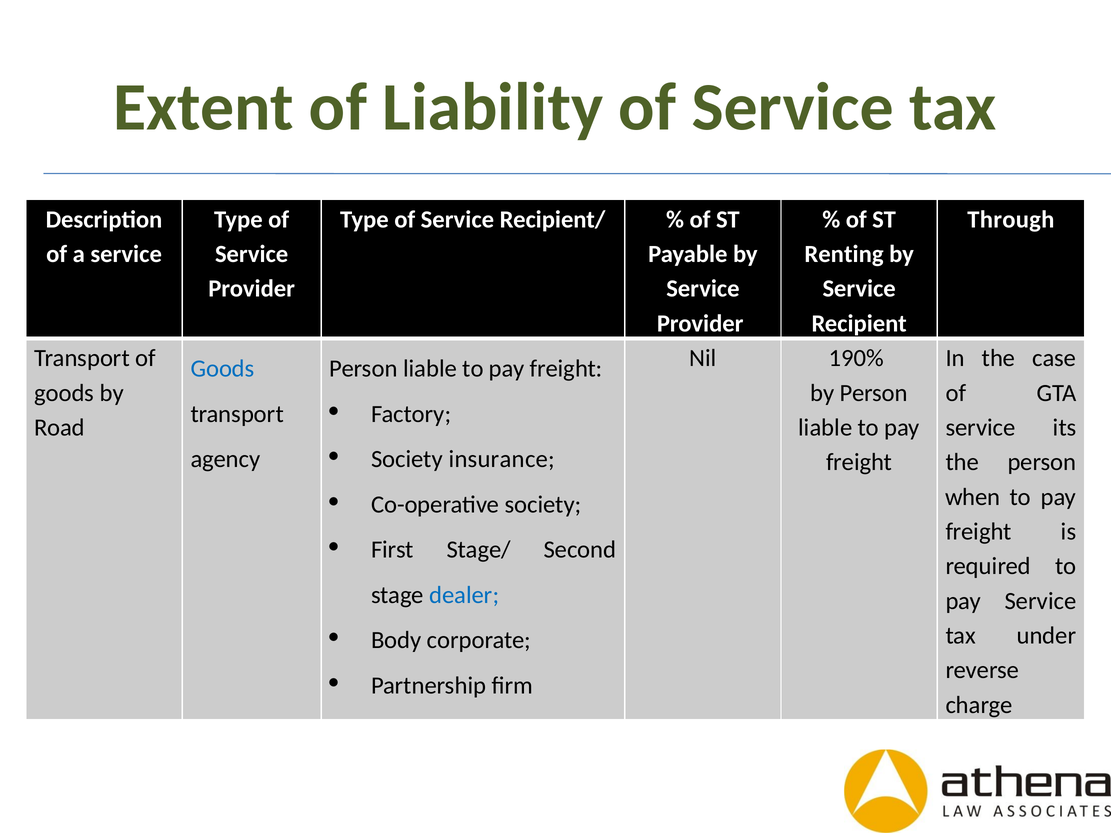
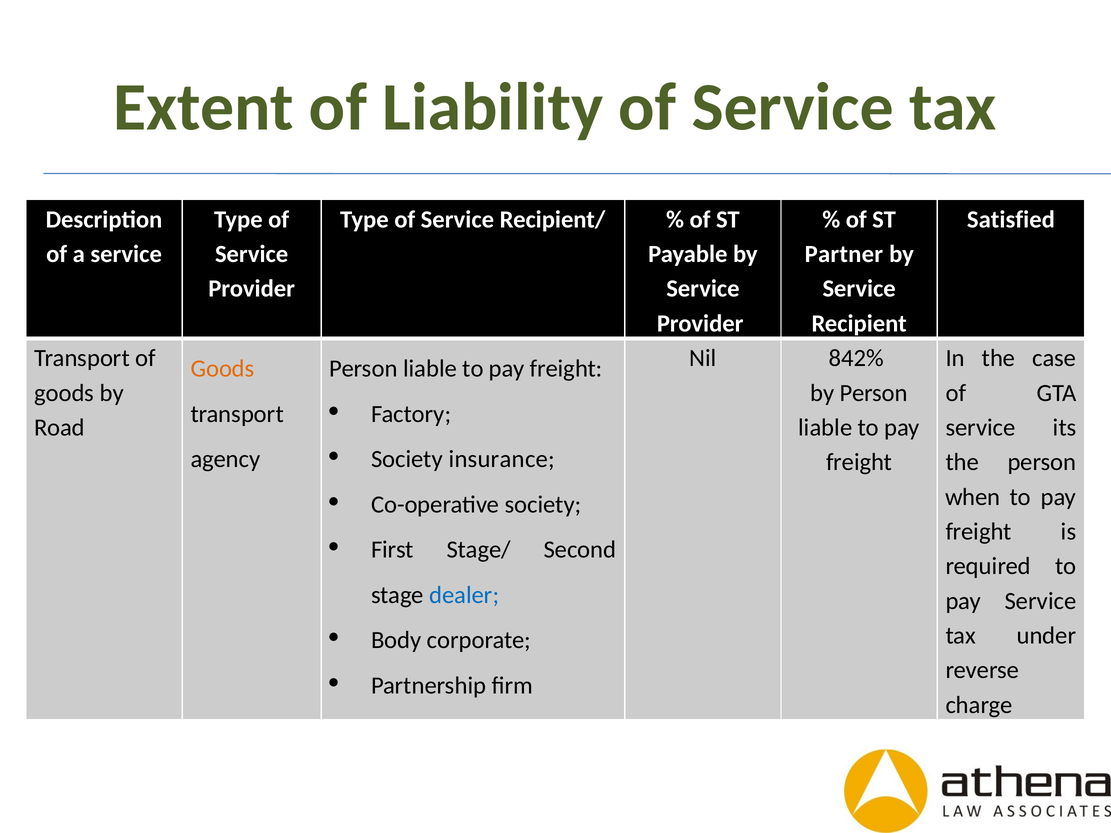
Through: Through -> Satisfied (1011, 220)
Renting: Renting -> Partner (844, 254)
190%: 190% -> 842% (856, 358)
Goods colour: blue -> orange (223, 369)
